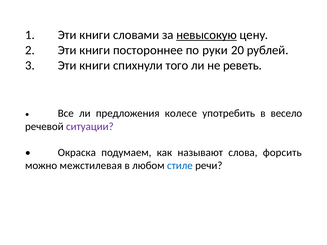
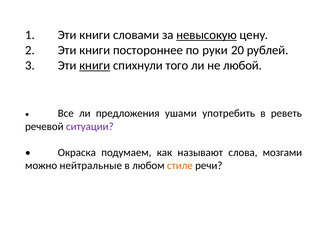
книги underline: none -> present (95, 65)
реветь: реветь -> любой (243, 65)
колесе: колесе -> ушами (181, 114)
весело: весело -> реветь (286, 114)
форсить: форсить -> мозгами (282, 153)
межстилевая: межстилевая -> нейтральные (91, 166)
стиле colour: blue -> orange (180, 166)
